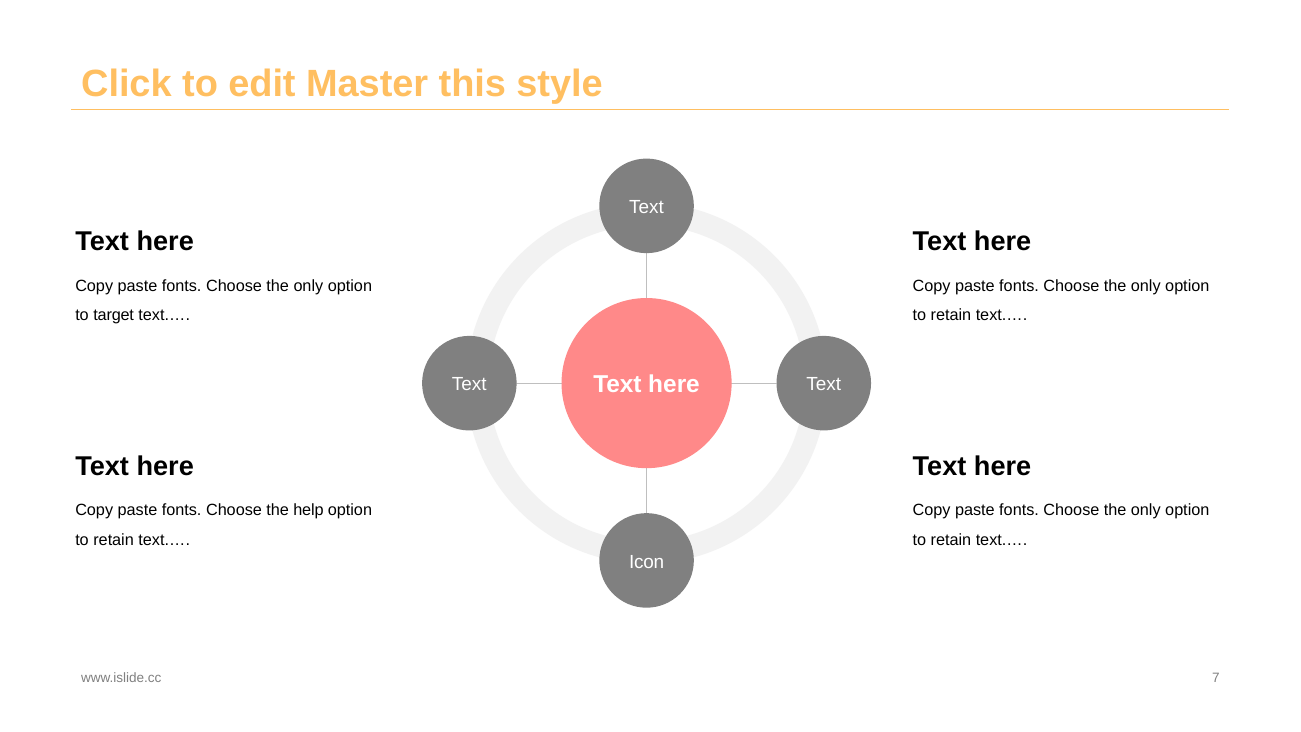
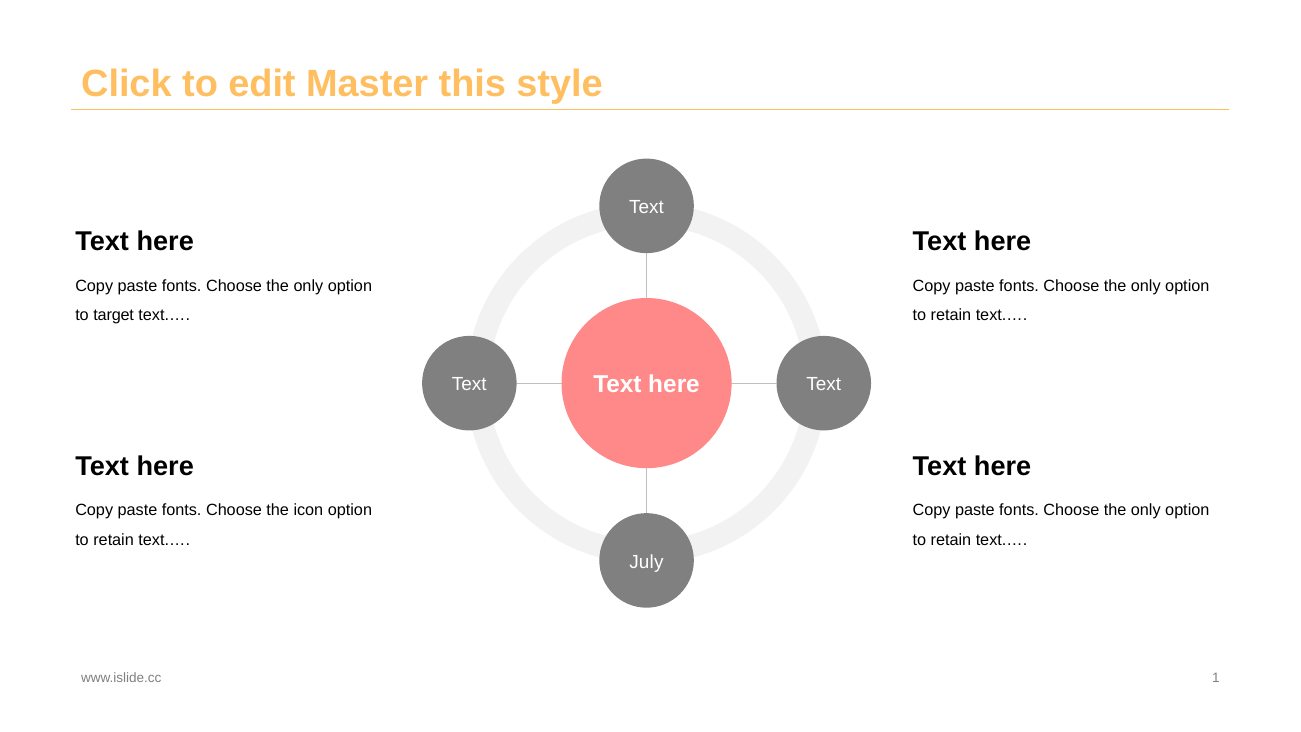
help: help -> icon (308, 510)
Icon: Icon -> July (646, 562)
7: 7 -> 1 (1216, 678)
